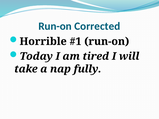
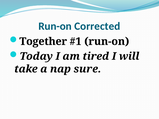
Horrible: Horrible -> Together (43, 42)
fully: fully -> sure (87, 69)
